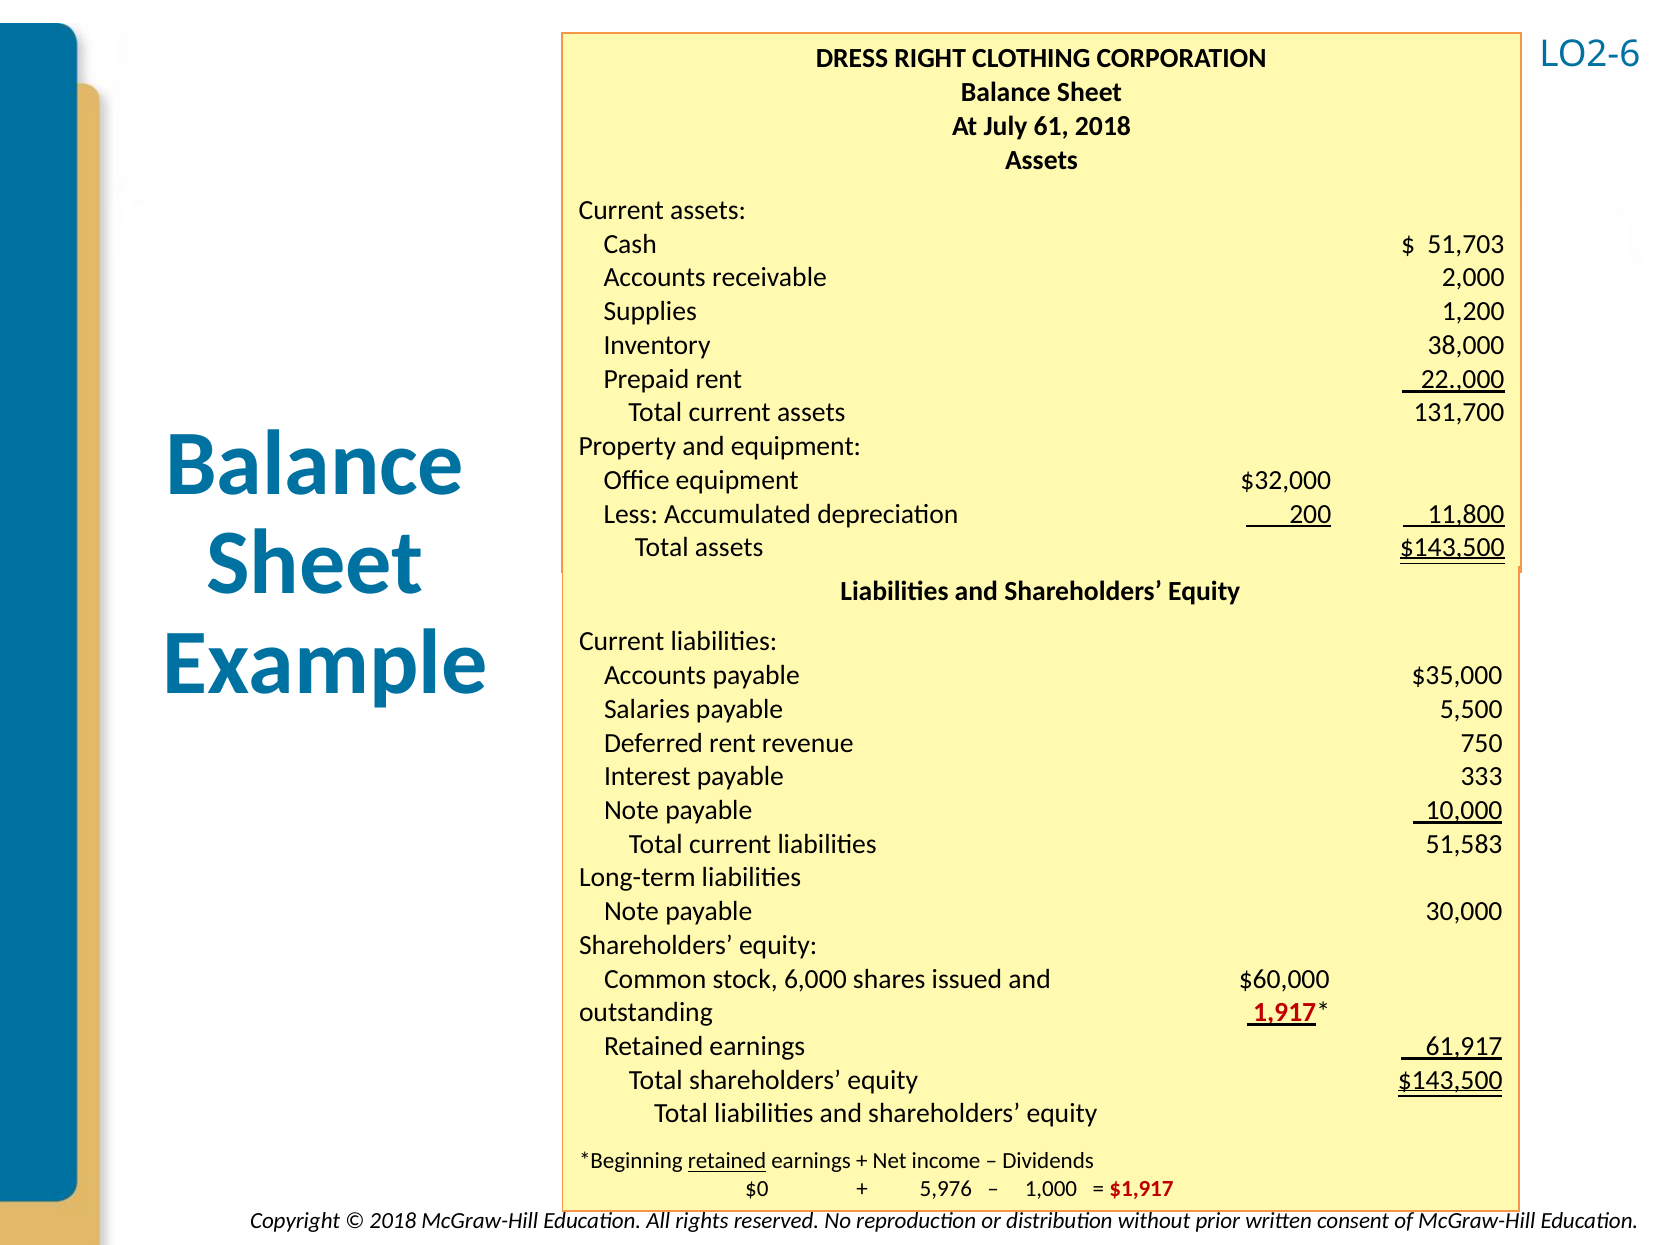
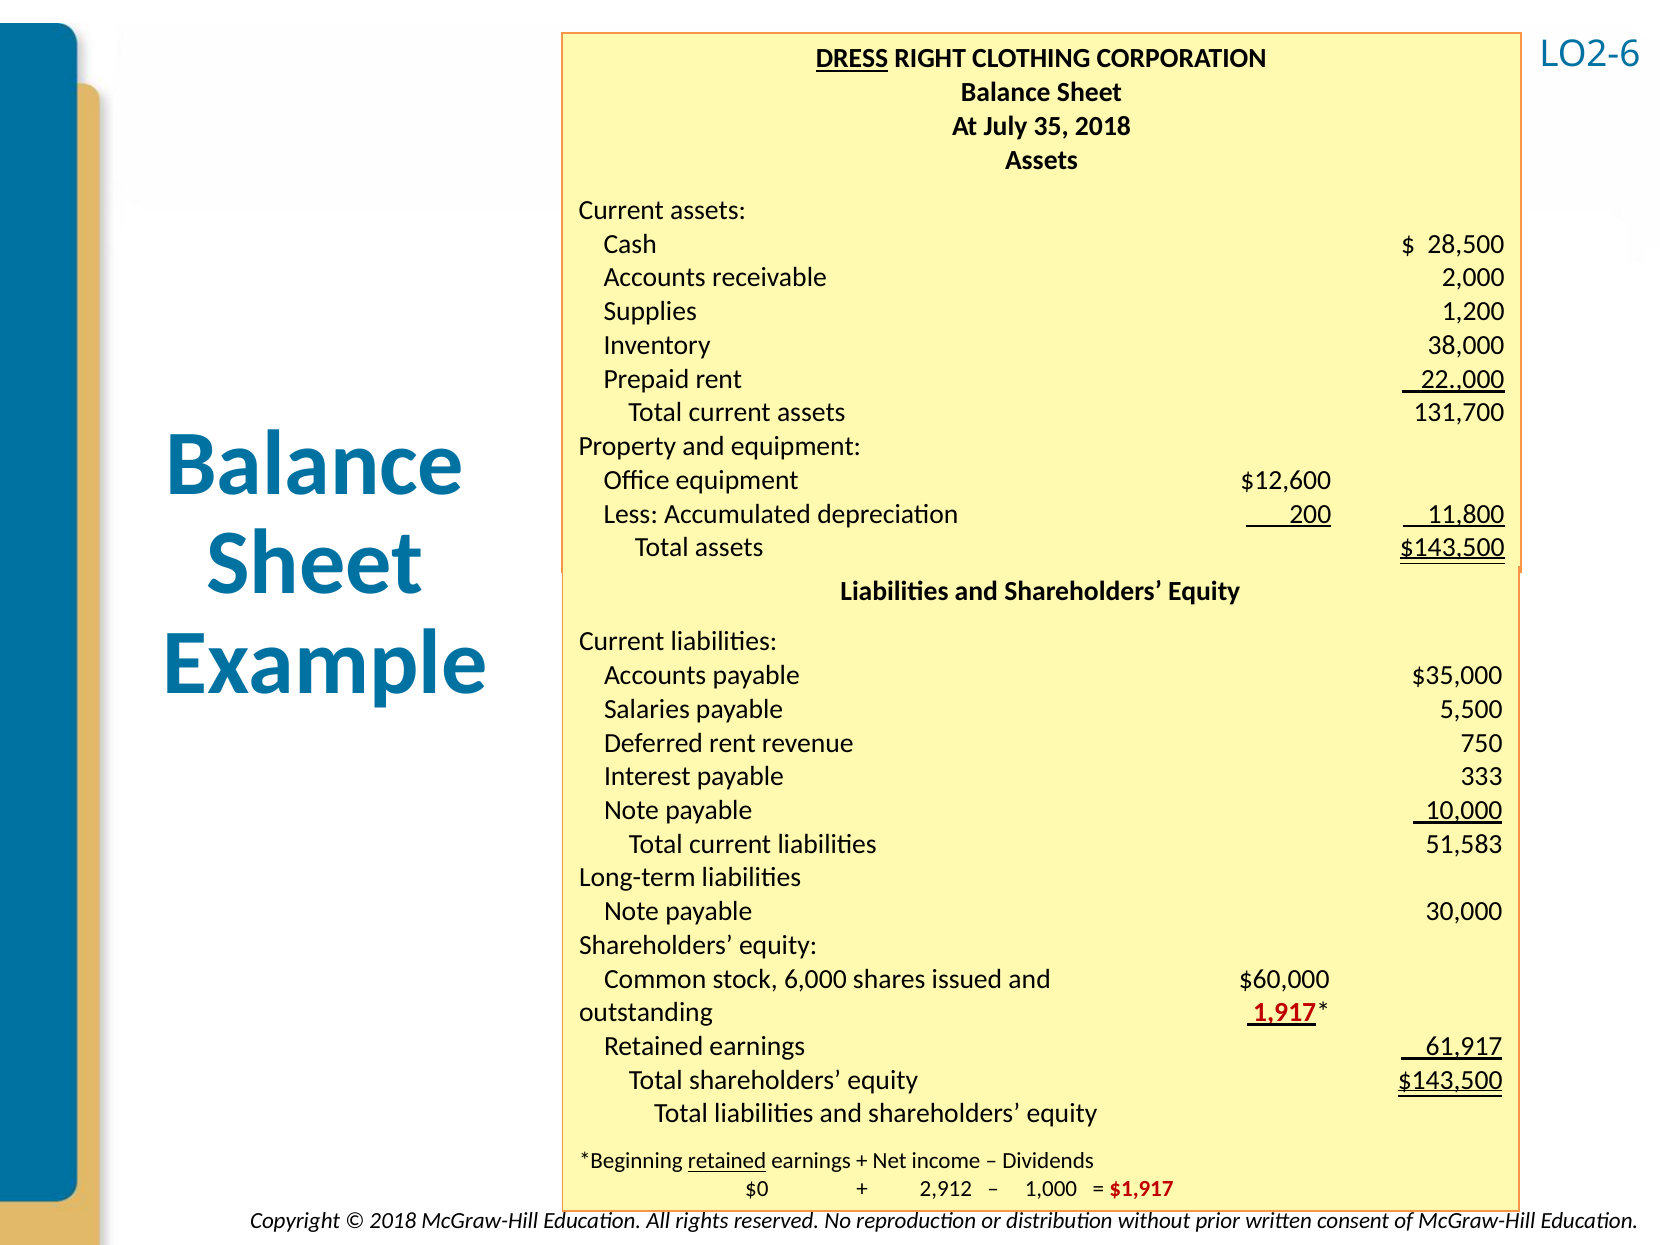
DRESS underline: none -> present (852, 59)
61: 61 -> 35 (1051, 126)
51,703: 51,703 -> 28,500 (1466, 244)
$32,000: $32,000 -> $12,600 (1286, 480)
5,976: 5,976 -> 2,912 (946, 1189)
